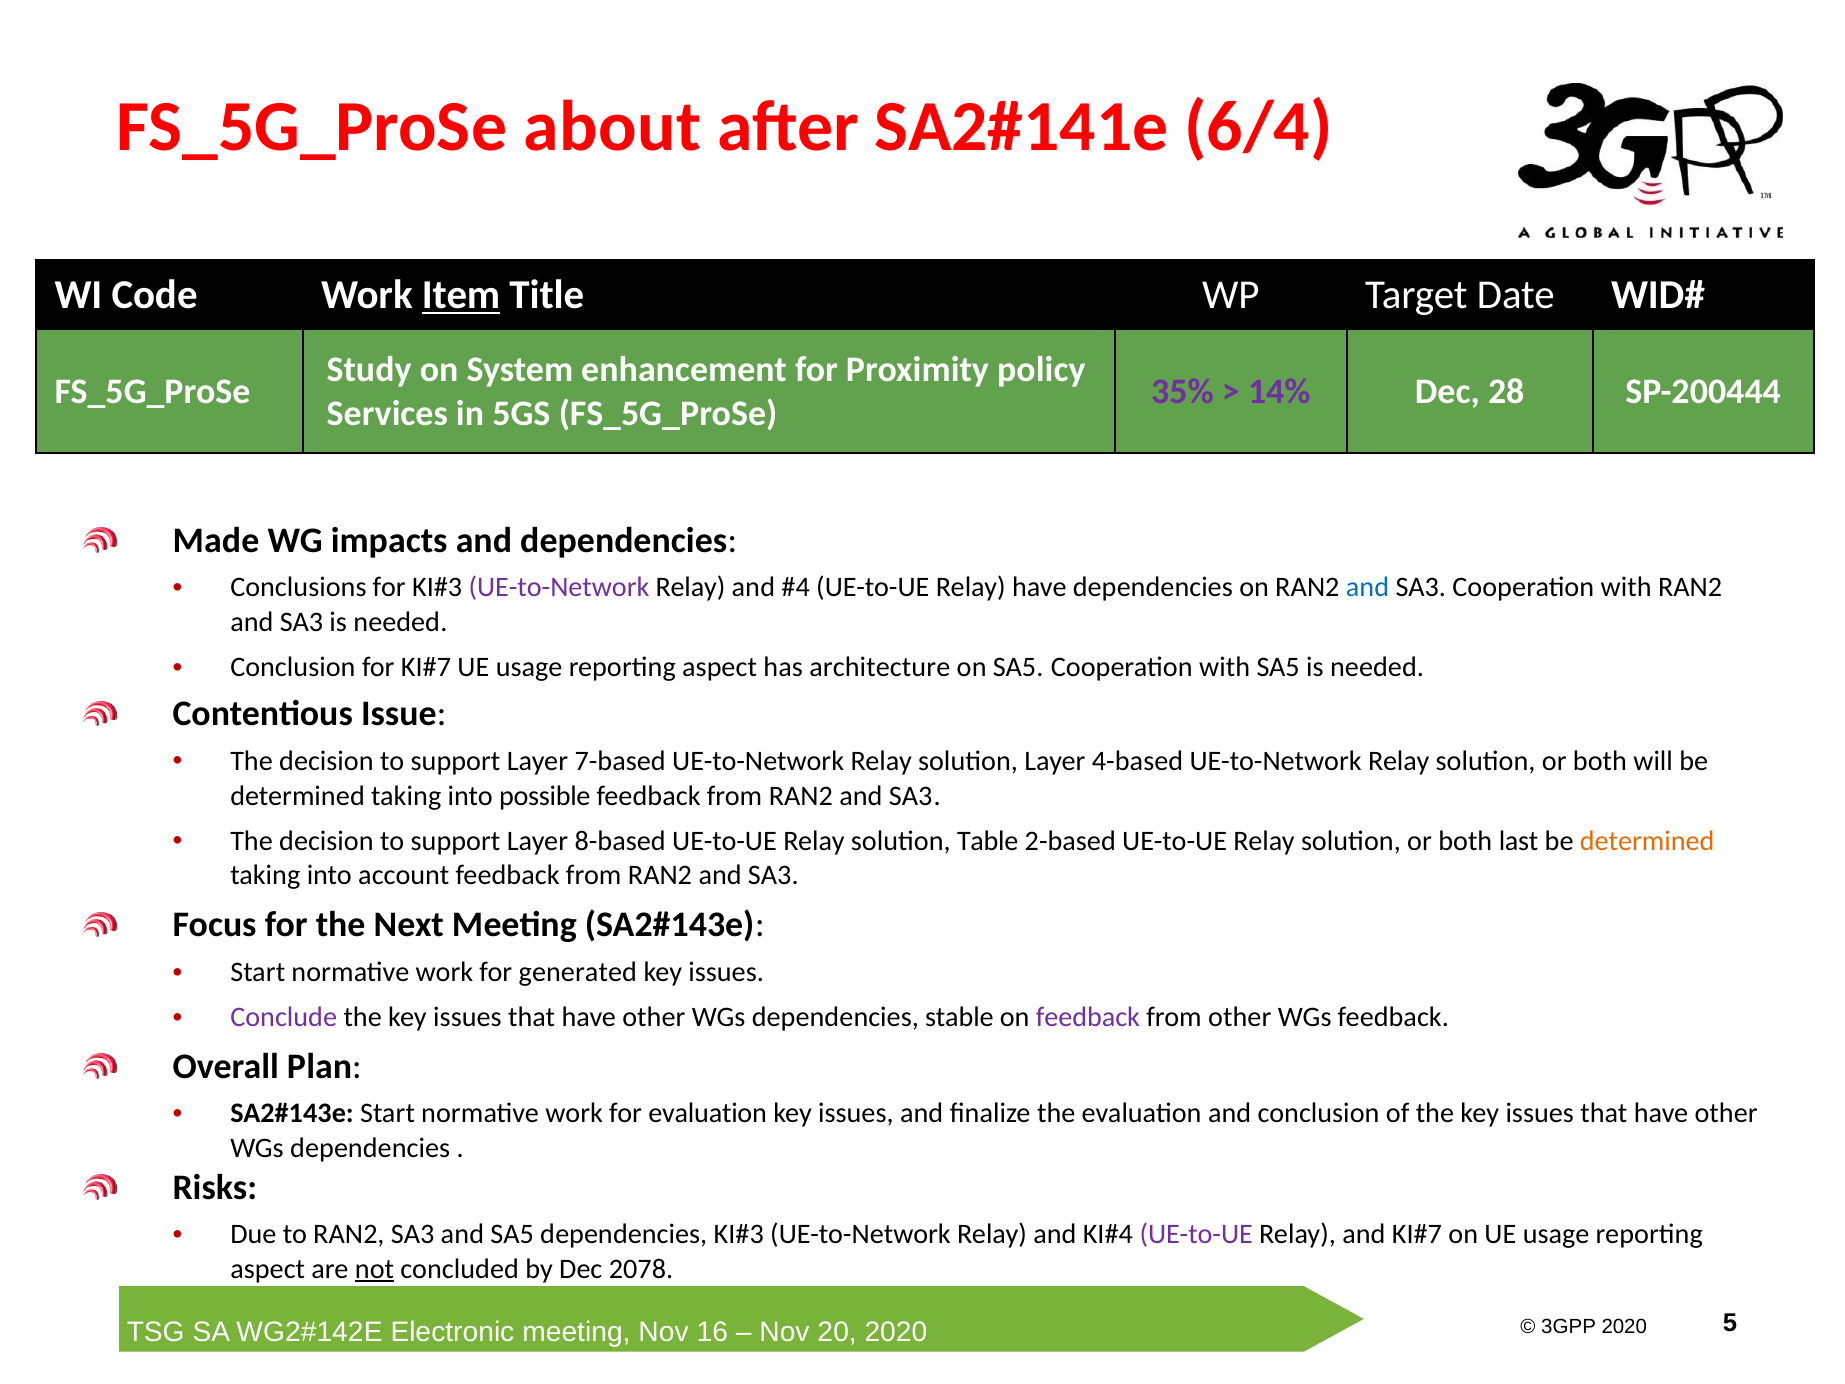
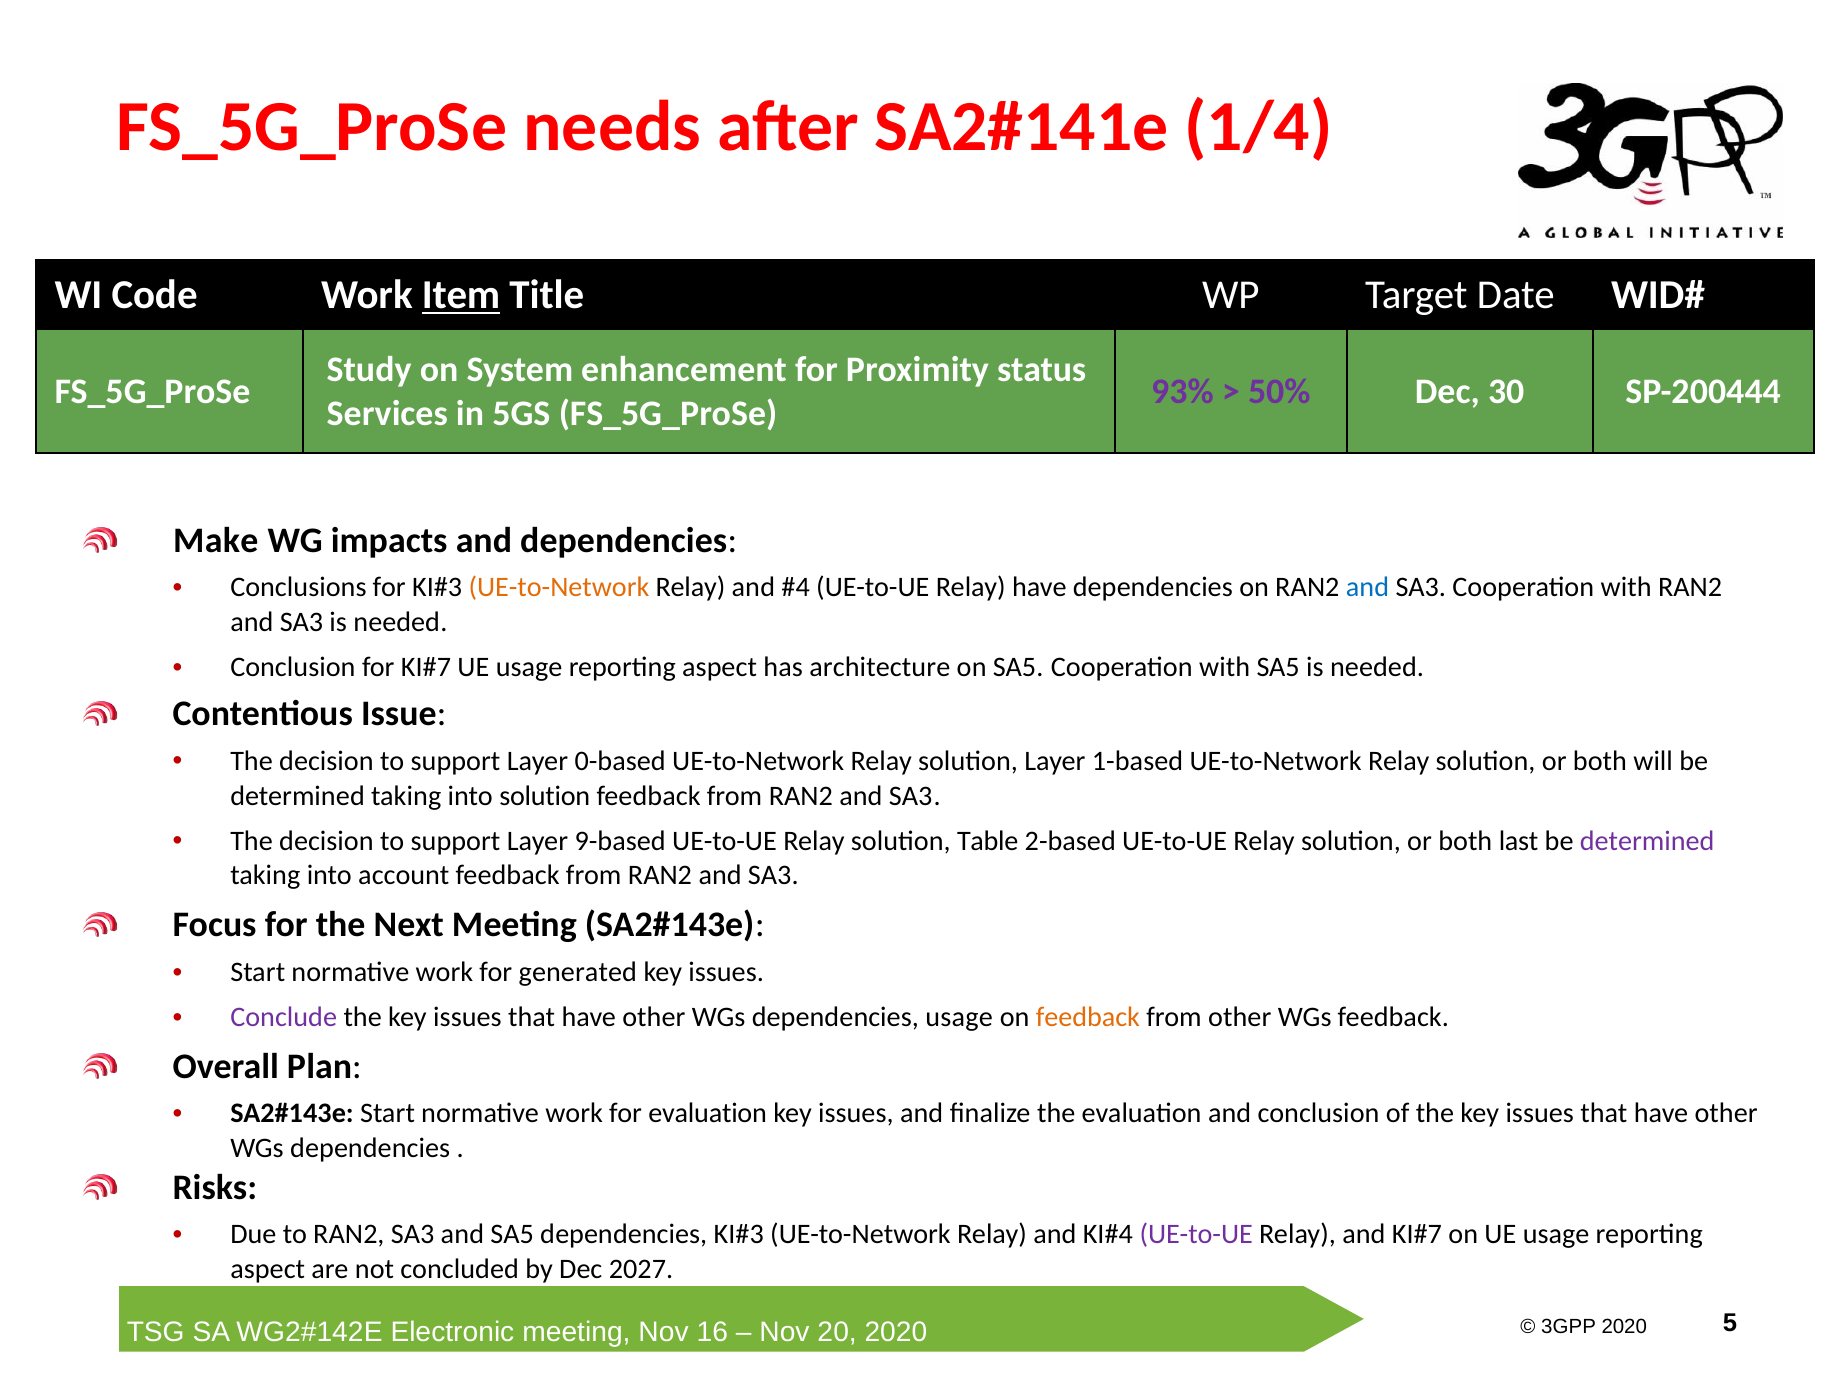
about: about -> needs (612, 126)
6/4: 6/4 -> 1/4 (1259, 126)
policy: policy -> status (1042, 370)
35%: 35% -> 93% (1182, 391)
14%: 14% -> 50% (1279, 391)
28: 28 -> 30 (1506, 391)
Made: Made -> Make (216, 540)
UE-to-Network colour: purple -> orange (559, 587)
7-based: 7-based -> 0-based (620, 761)
4-based: 4-based -> 1-based (1138, 761)
into possible: possible -> solution (545, 796)
8-based: 8-based -> 9-based (620, 841)
determined colour: orange -> purple (1647, 841)
dependencies stable: stable -> usage (959, 1017)
feedback colour: purple -> orange (1088, 1017)
not underline: present -> none (375, 1269)
2078: 2078 -> 2027 (641, 1269)
